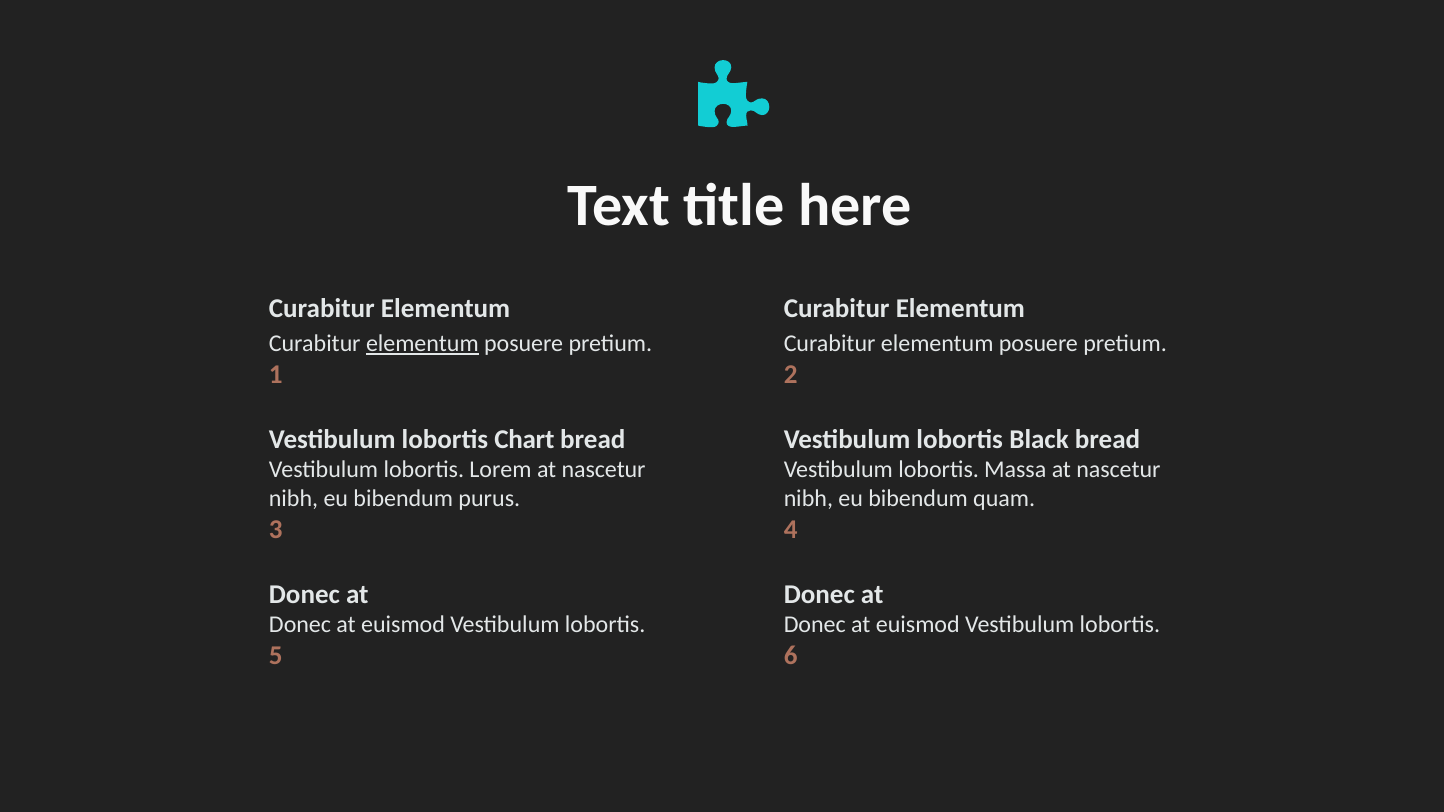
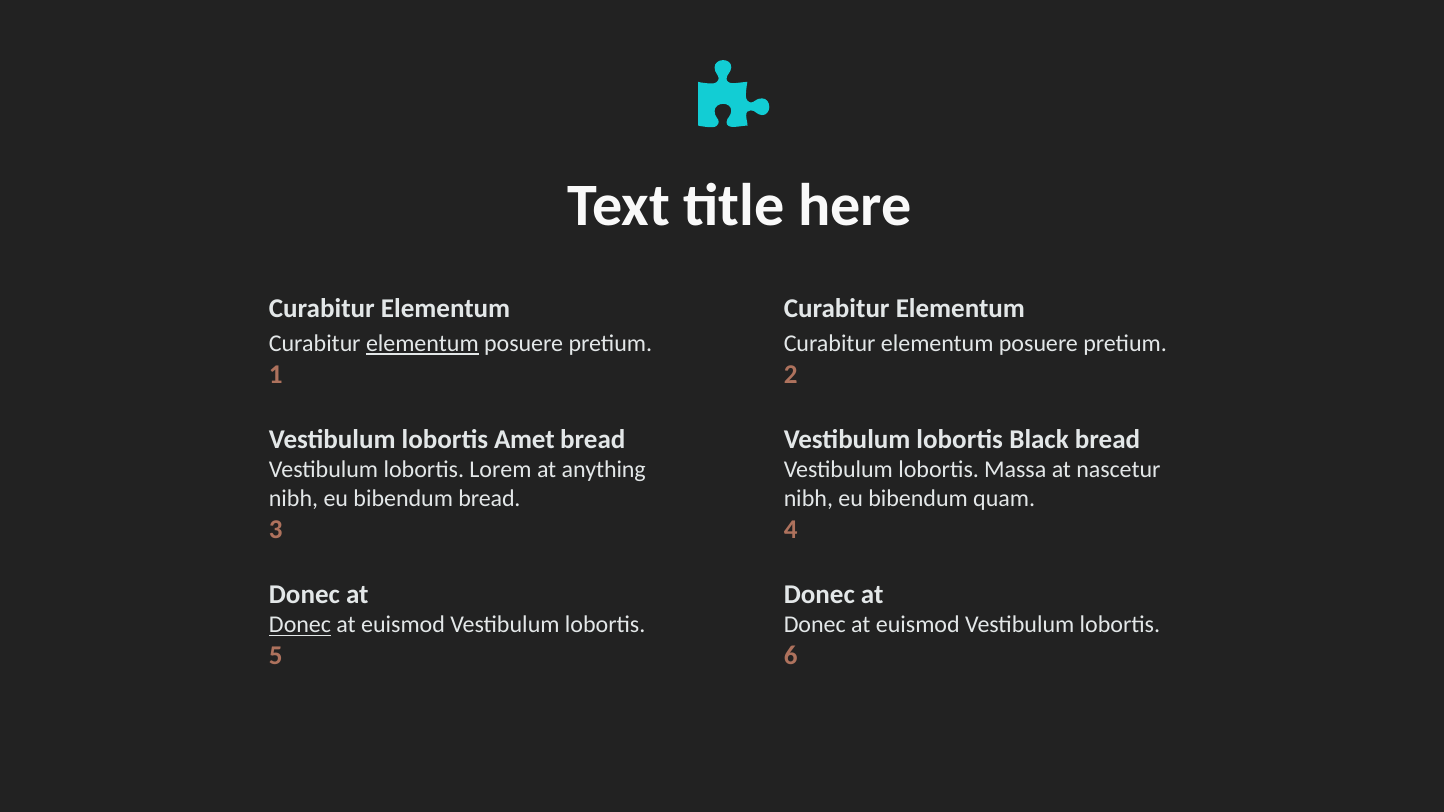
Chart: Chart -> Amet (524, 440)
nascetur: nascetur -> anything (604, 470)
bibendum purus: purus -> bread (489, 499)
Donec underline: none -> present (300, 625)
